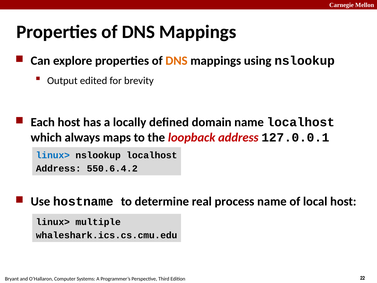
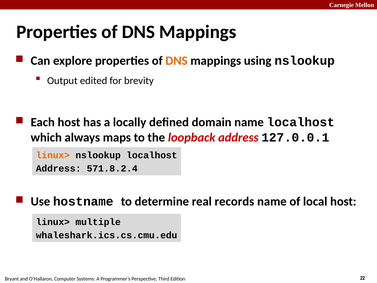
linux> colour: blue -> orange (53, 155)
550.6.4.2: 550.6.4.2 -> 571.8.2.4 (112, 168)
process: process -> records (234, 201)
